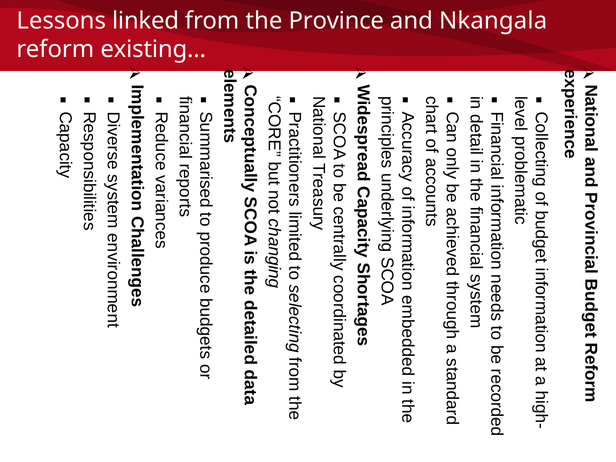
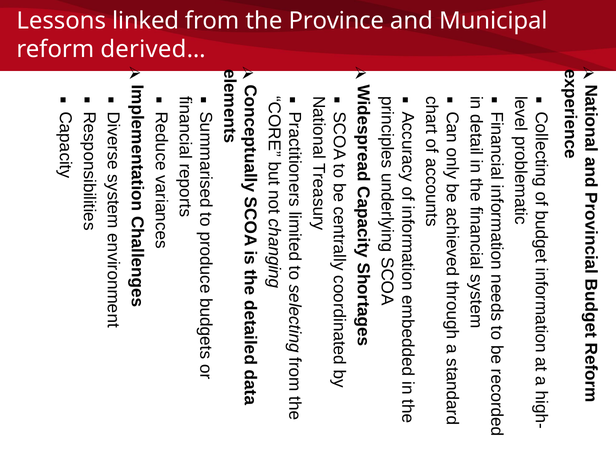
Nkangala: Nkangala -> Municipal (493, 21)
existing…: existing… -> derived… (153, 49)
